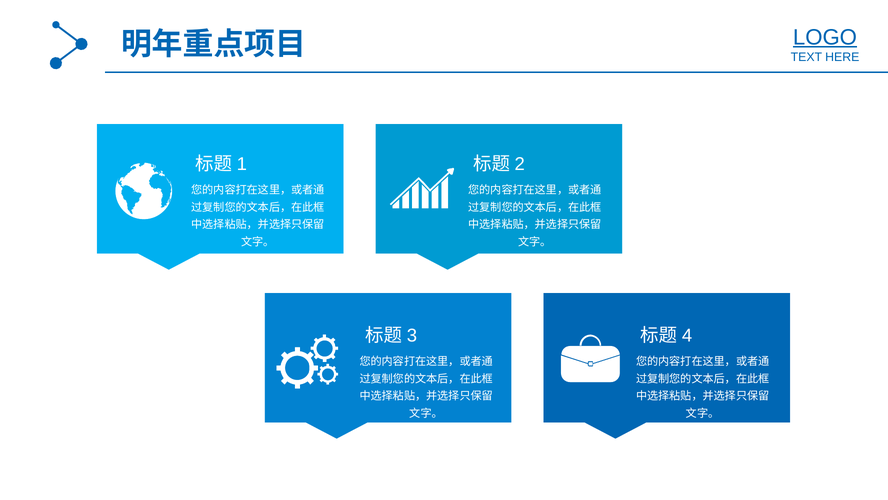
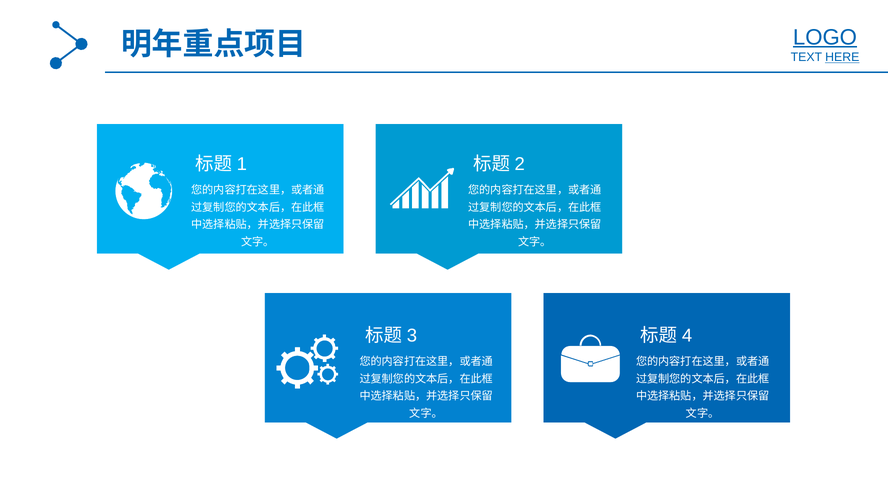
HERE underline: none -> present (842, 57)
